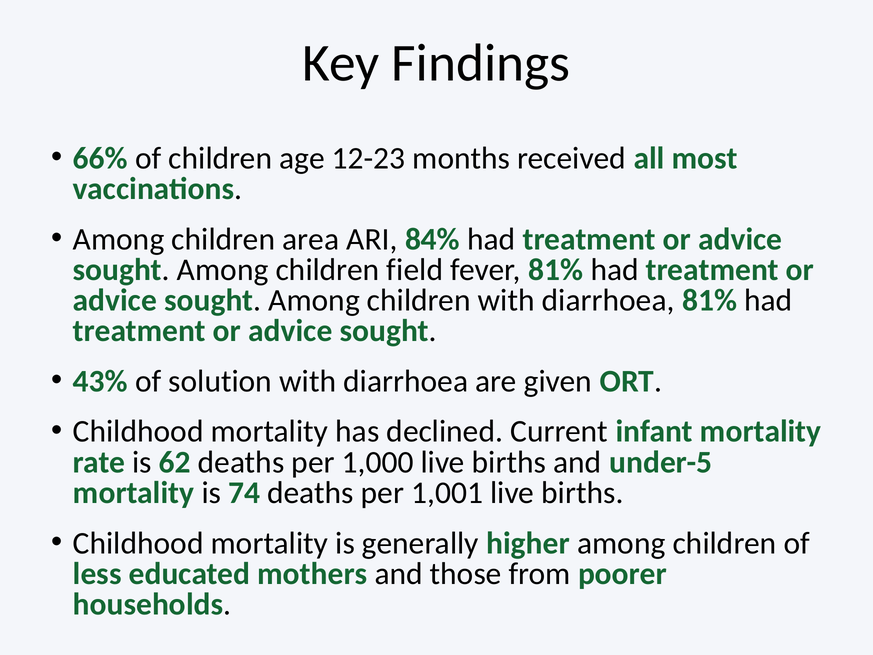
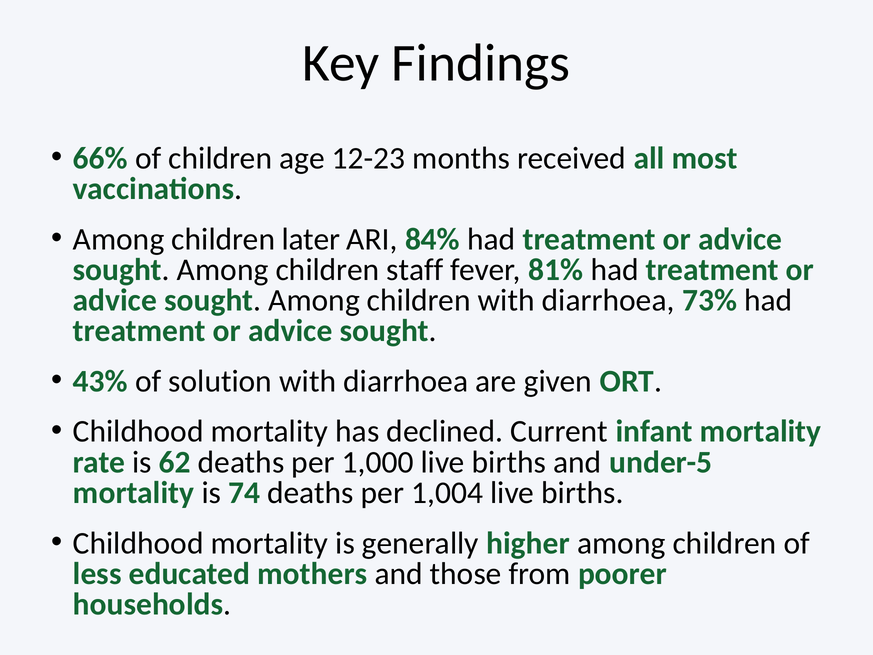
area: area -> later (311, 239)
field: field -> staff (415, 270)
diarrhoea 81%: 81% -> 73% (710, 300)
1,001: 1,001 -> 1,004 (447, 493)
